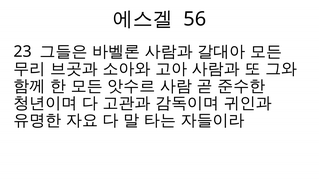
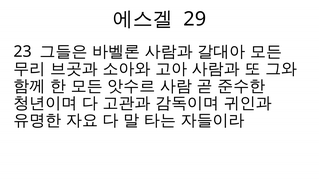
56: 56 -> 29 (195, 19)
